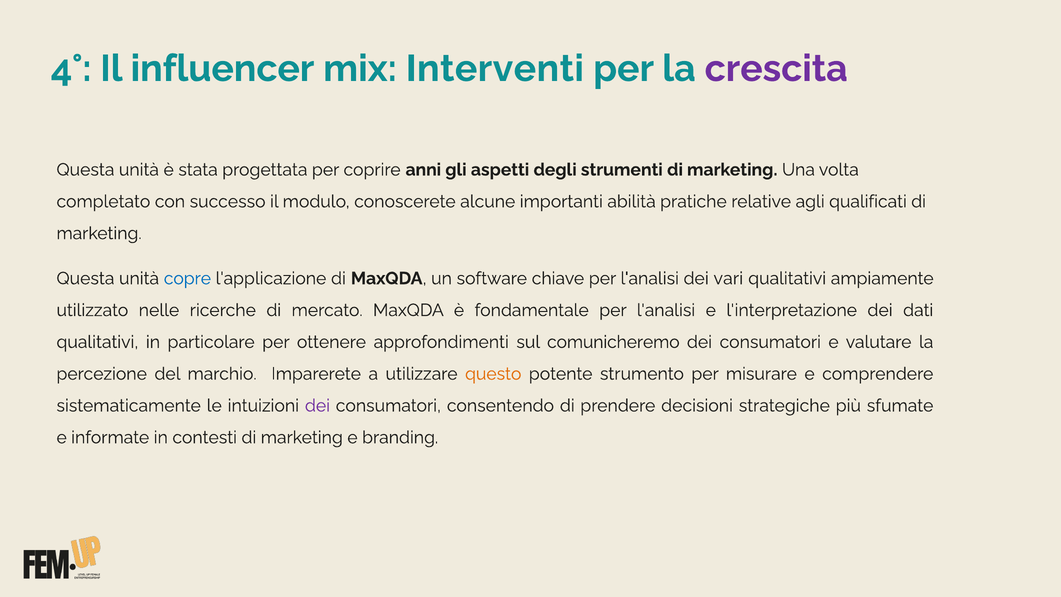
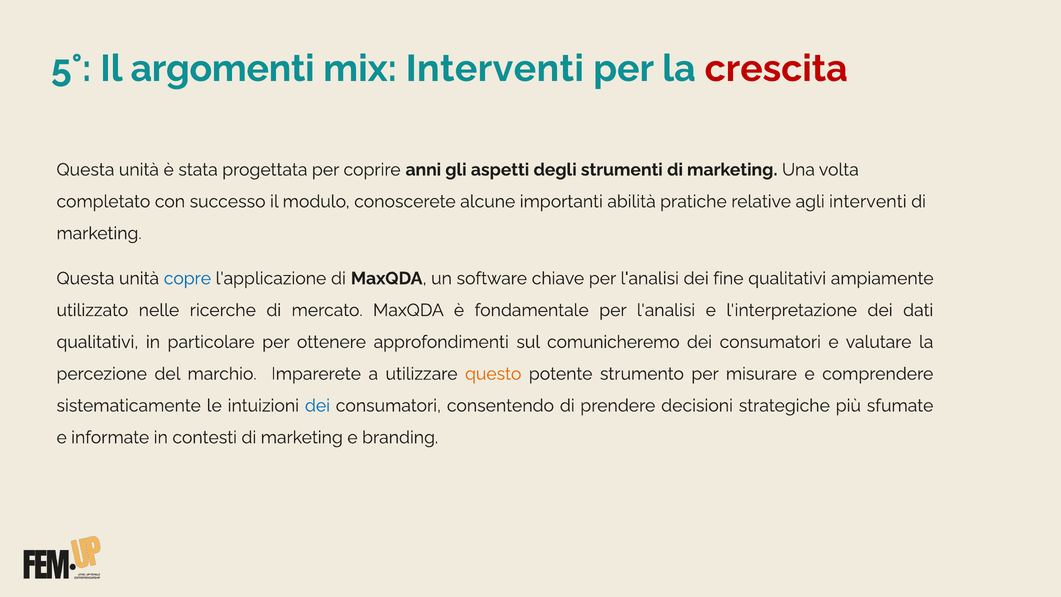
4°: 4° -> 5° (71, 69)
influencer: influencer -> argomenti (223, 69)
crescita colour: purple -> red (776, 69)
agli qualificati: qualificati -> interventi (868, 201)
vari: vari -> fine (728, 278)
dei colour: purple -> blue (317, 406)
